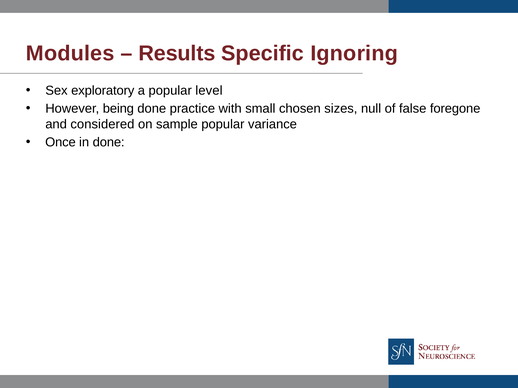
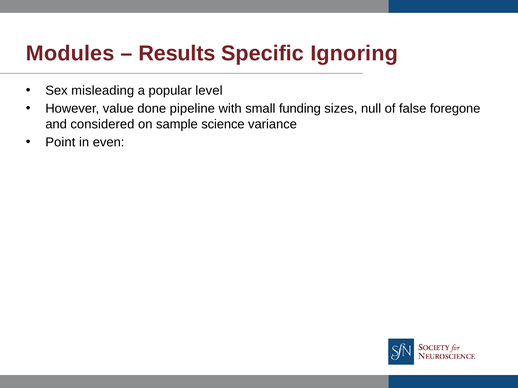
exploratory: exploratory -> misleading (103, 91)
being: being -> value (118, 109)
practice: practice -> pipeline (192, 109)
chosen: chosen -> funding (300, 109)
sample popular: popular -> science (223, 124)
Once: Once -> Point (60, 142)
in done: done -> even (109, 142)
